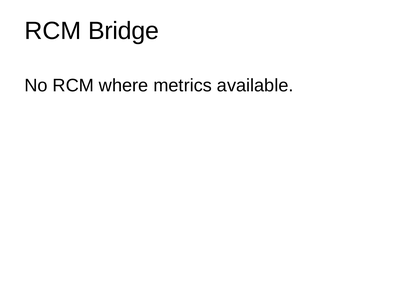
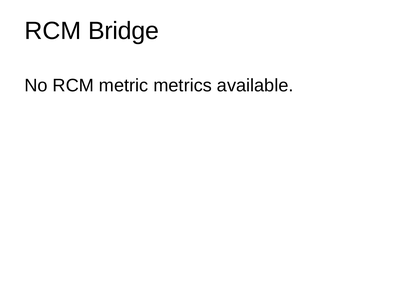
where: where -> metric (124, 86)
